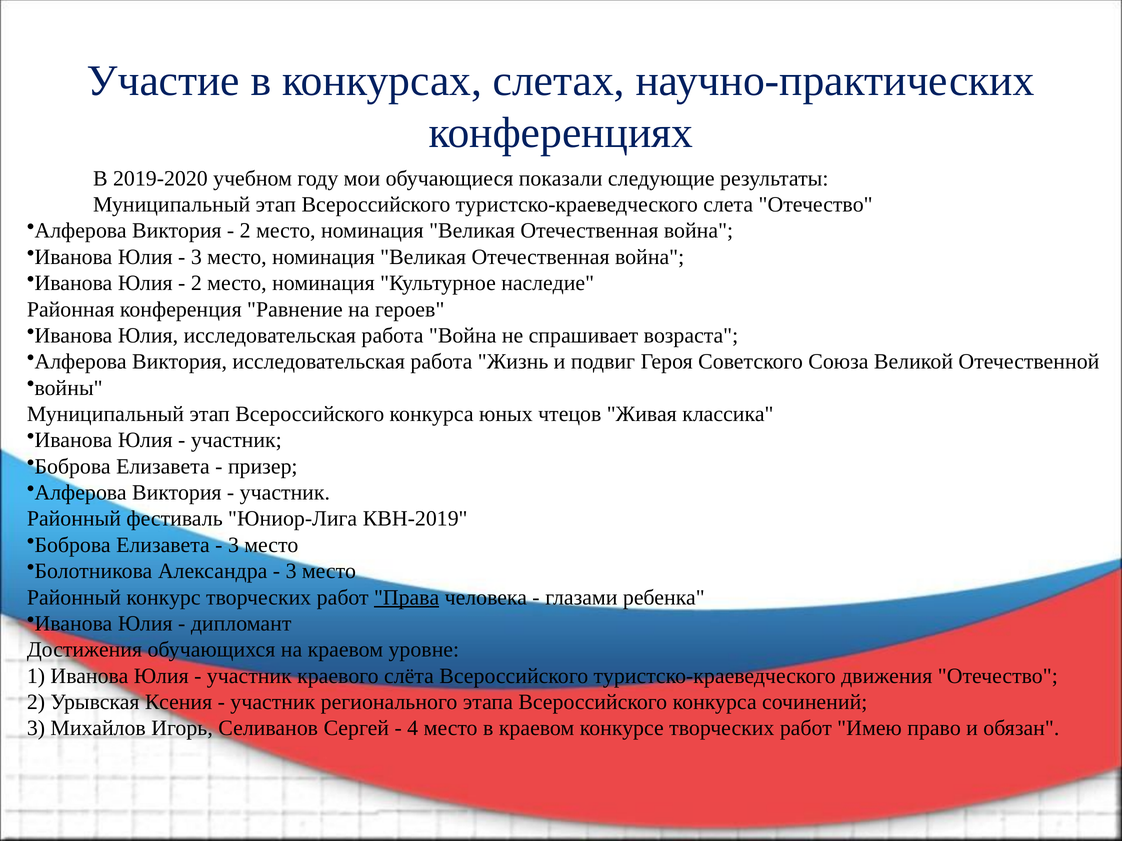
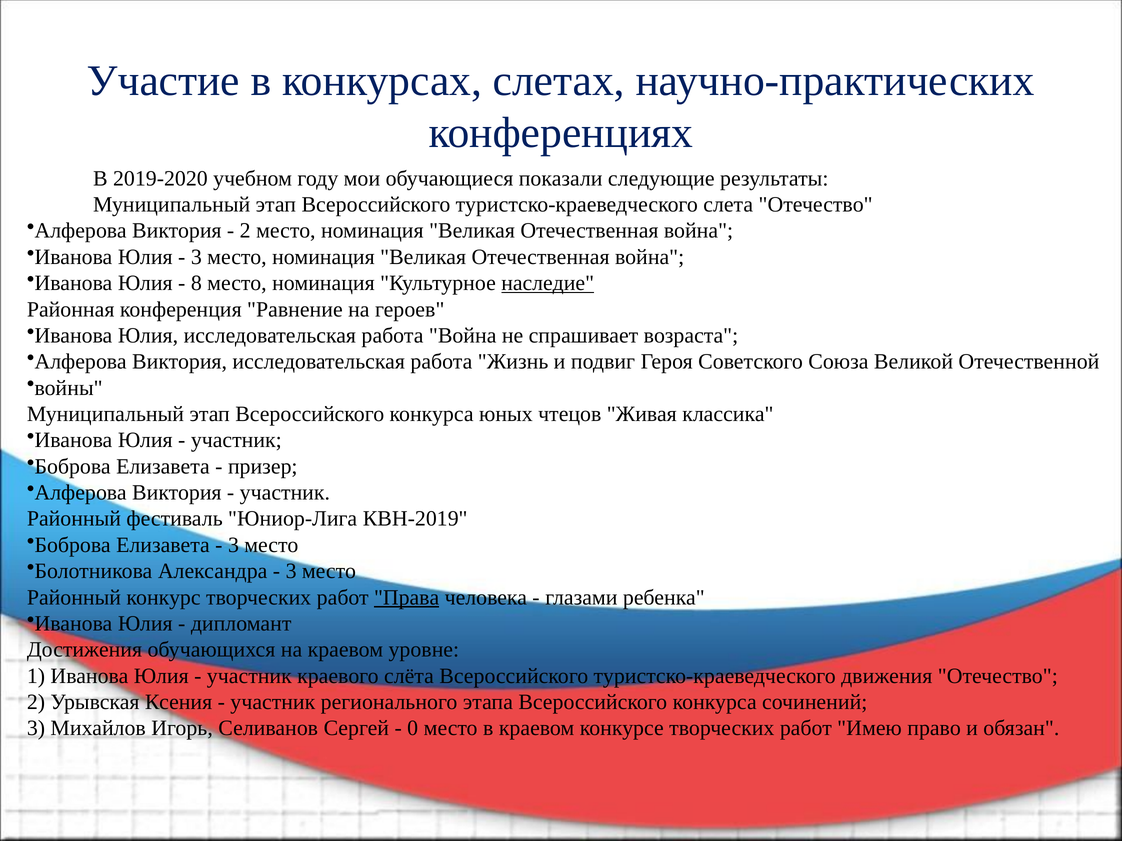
2: 2 -> 8 (196, 283)
наследие underline: none -> present (548, 283)
4: 4 -> 0 (413, 729)
